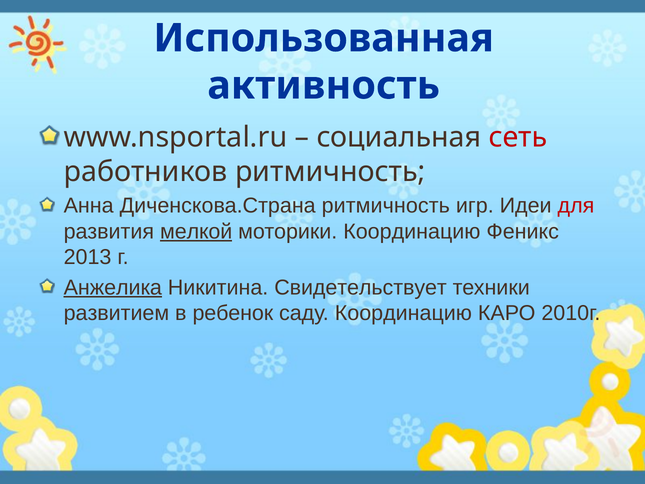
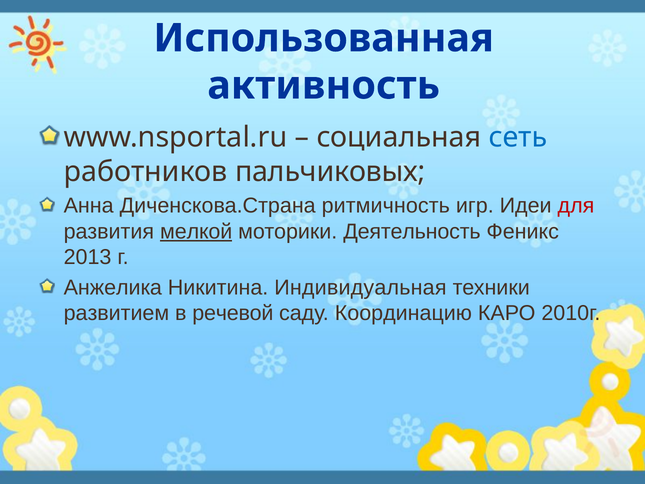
сеть colour: red -> blue (518, 137)
работников ритмичность: ритмичность -> пальчиковых (330, 172)
моторики Координацию: Координацию -> Деятельность (412, 231)
Анжелика underline: present -> none (113, 287)
Свидетельствует: Свидетельствует -> Индивидуальная (360, 287)
ребенок: ребенок -> речевой (233, 313)
